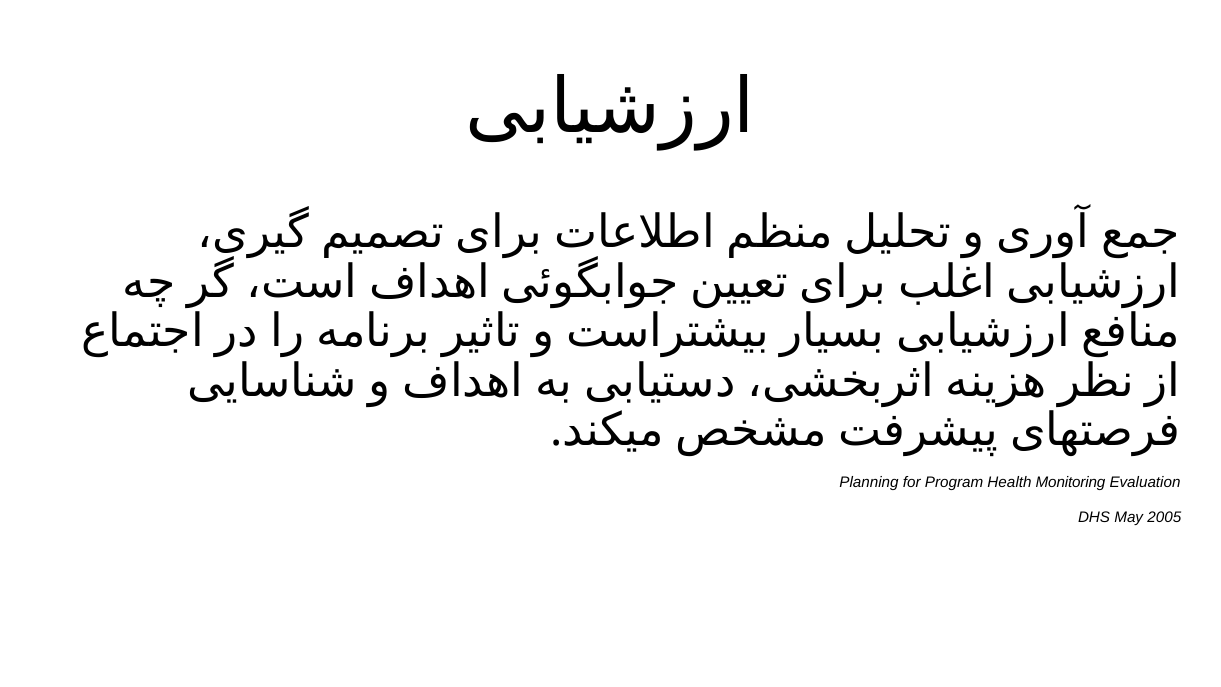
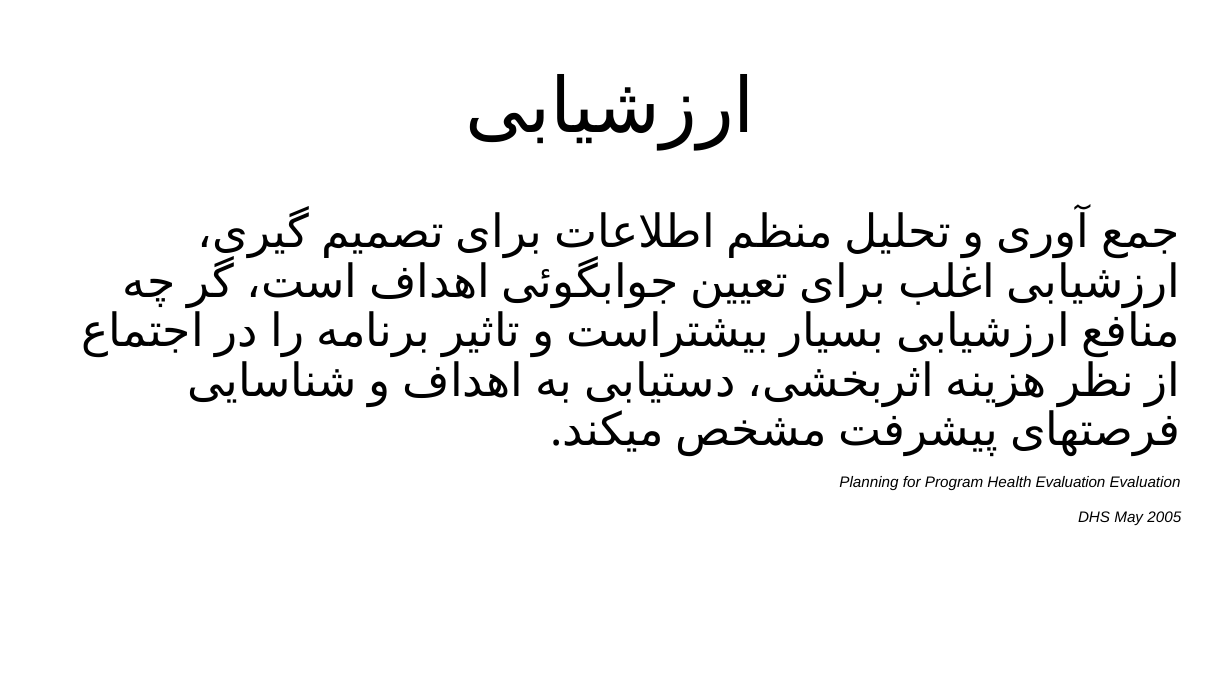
Health Monitoring: Monitoring -> Evaluation (1071, 482)
